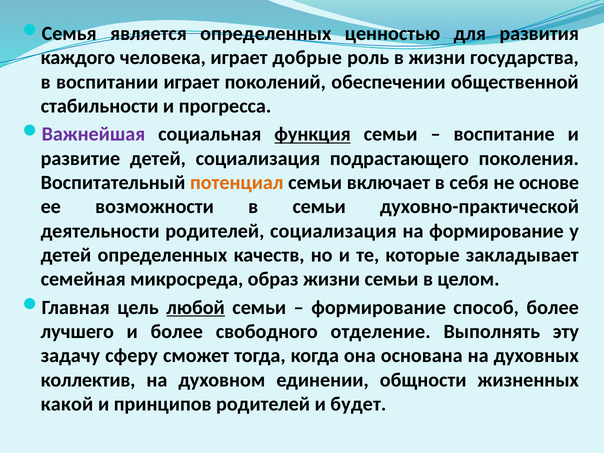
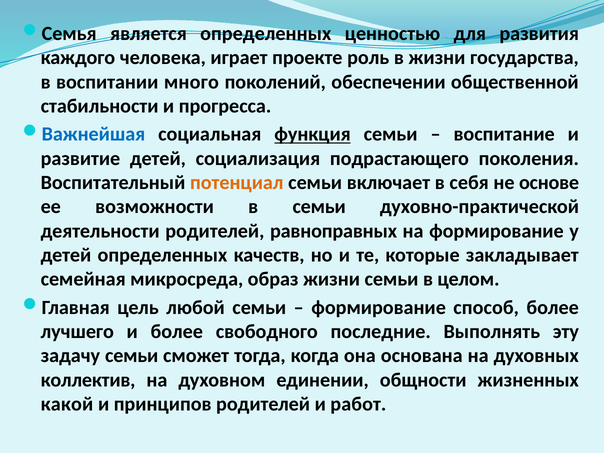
добрые: добрые -> проекте (307, 58)
воспитании играет: играет -> много (191, 82)
Важнейшая colour: purple -> blue (93, 134)
родителей социализация: социализация -> равноправных (334, 231)
любой underline: present -> none (196, 307)
отделение: отделение -> последние (381, 332)
задачу сферу: сферу -> семьи (132, 356)
будет: будет -> работ (358, 404)
